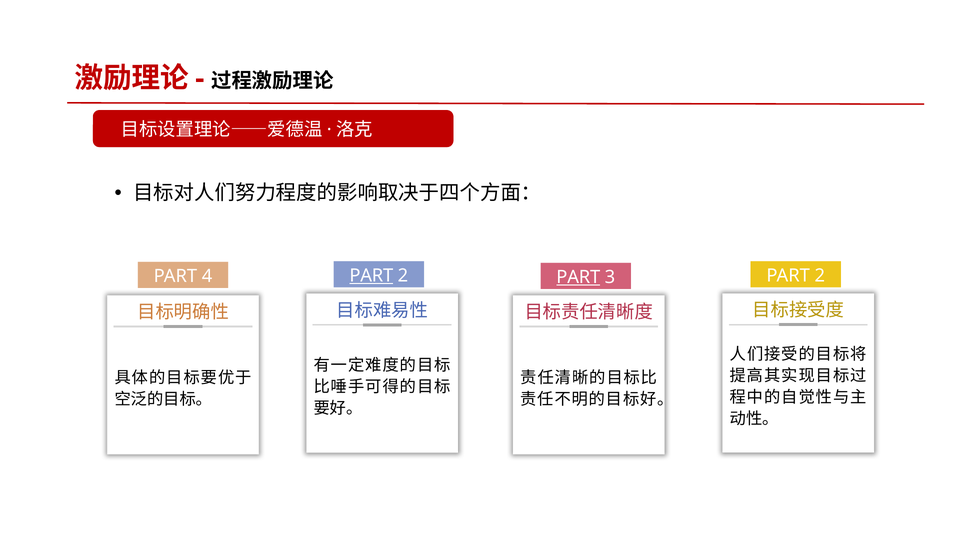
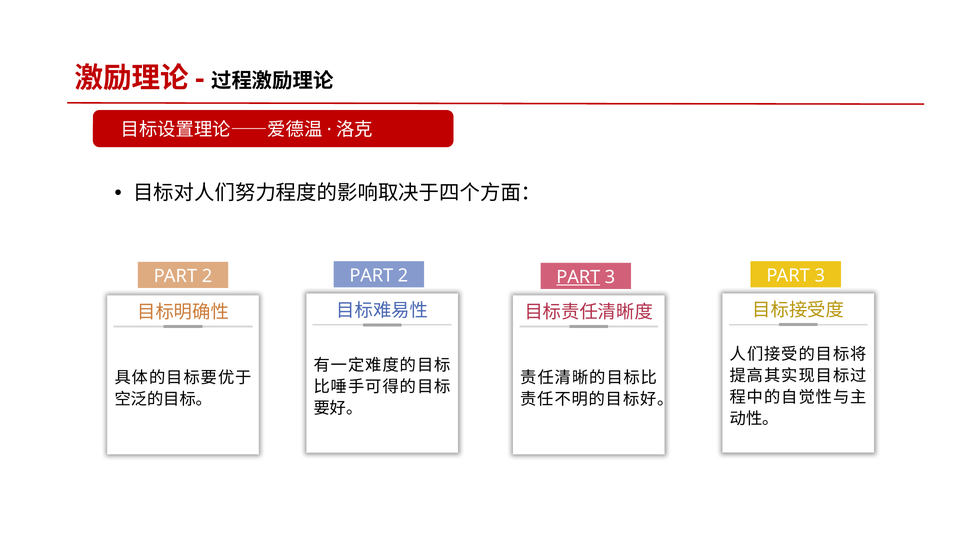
PART underline: present -> none (371, 276)
2: 2 -> 3 (820, 276)
4: 4 -> 2 (207, 276)
